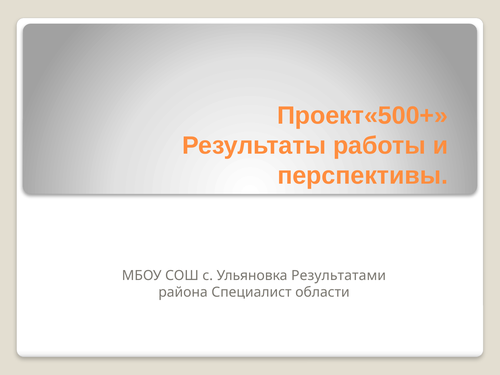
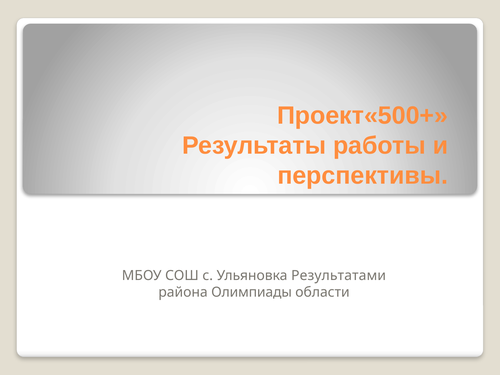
Специалист: Специалист -> Олимпиады (252, 292)
